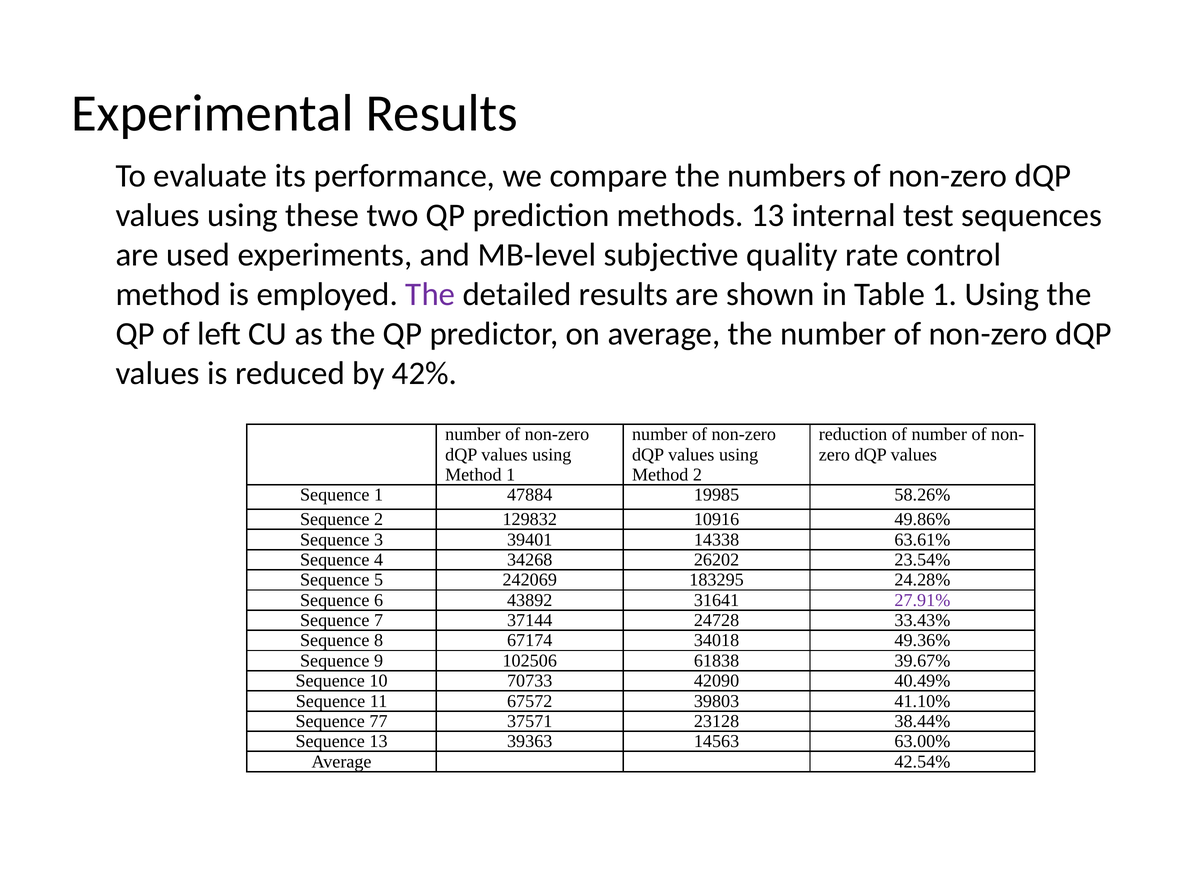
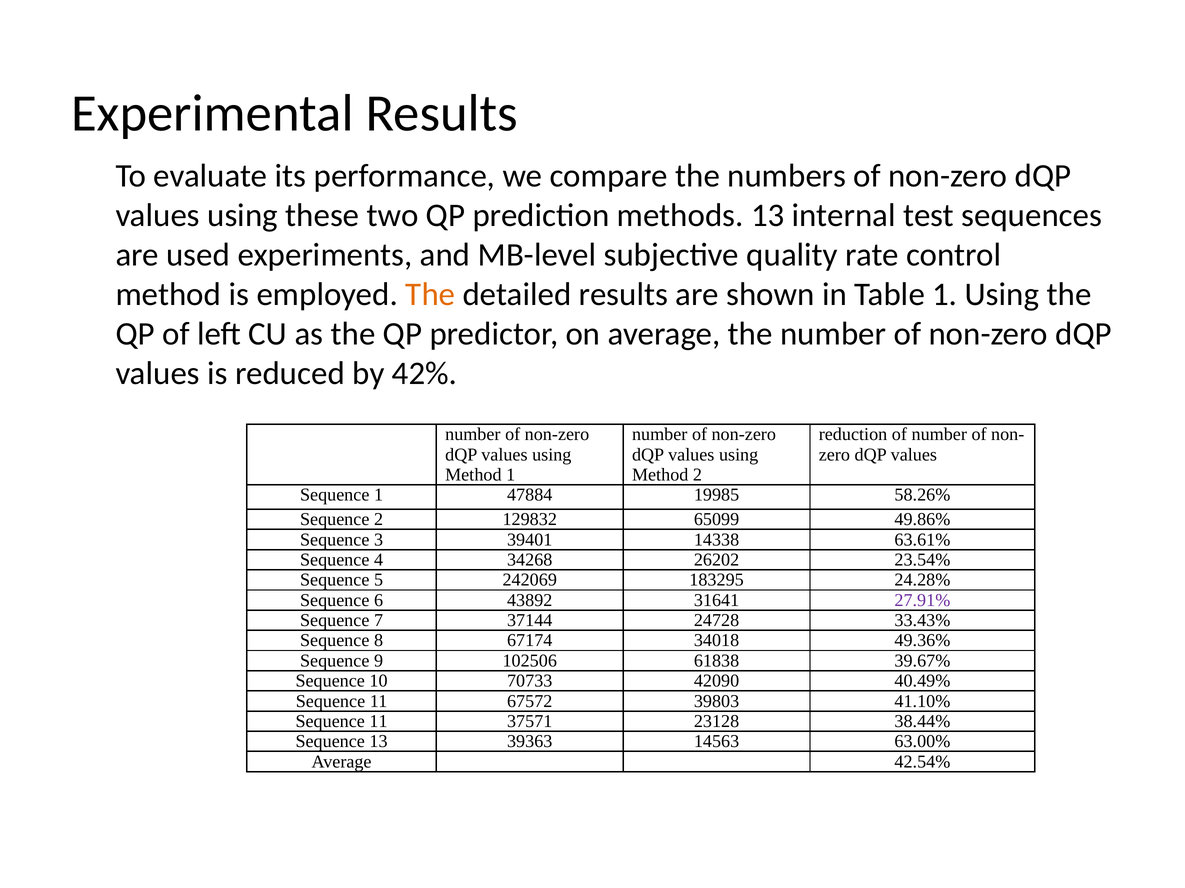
The colour: purple -> orange (430, 295)
10916: 10916 -> 65099 (717, 520)
77: 77 -> 11 (379, 722)
